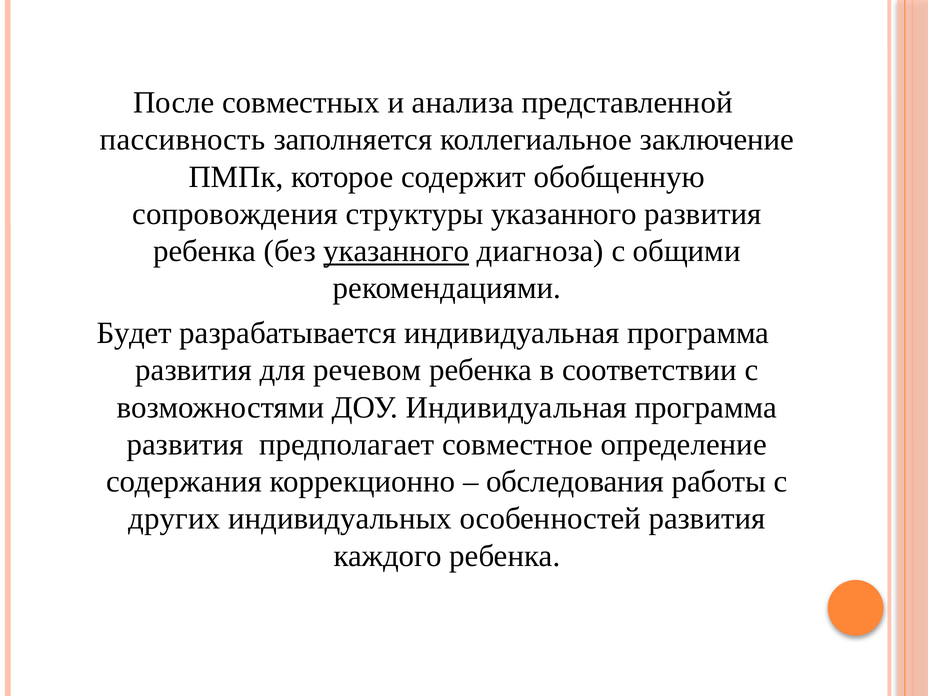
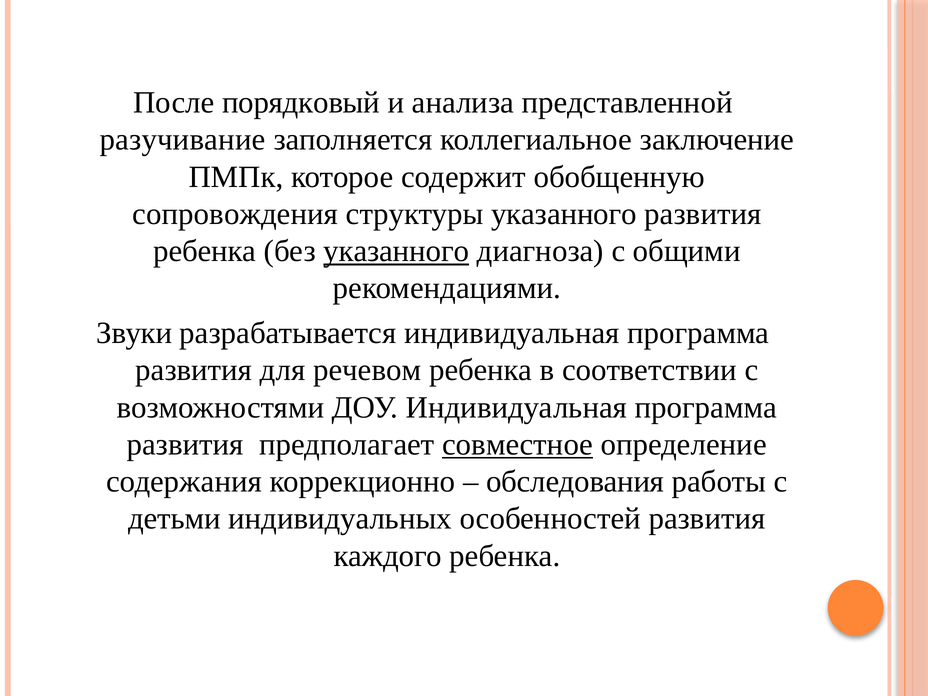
совместных: совместных -> порядковый (301, 103)
пассивность: пассивность -> разучивание (183, 140)
Будет: Будет -> Звуки (134, 333)
совместное underline: none -> present (517, 444)
других: других -> детьми (174, 519)
